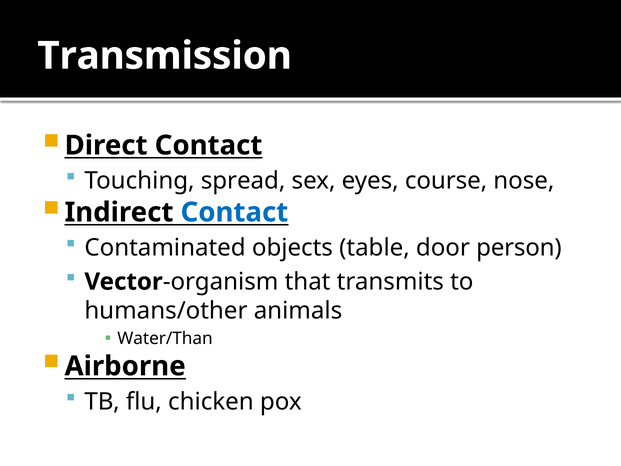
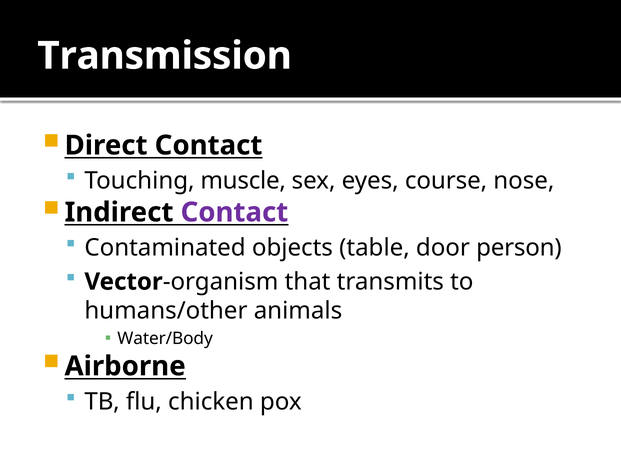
spread: spread -> muscle (243, 181)
Contact colour: blue -> purple (234, 212)
Water/Than: Water/Than -> Water/Body (165, 338)
